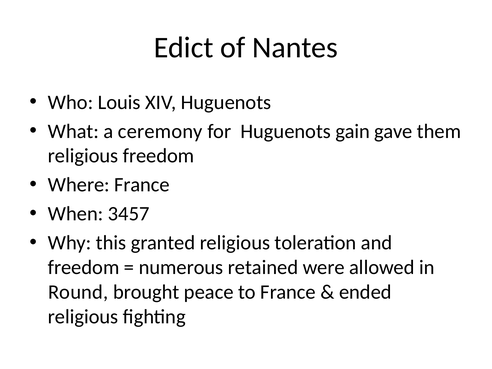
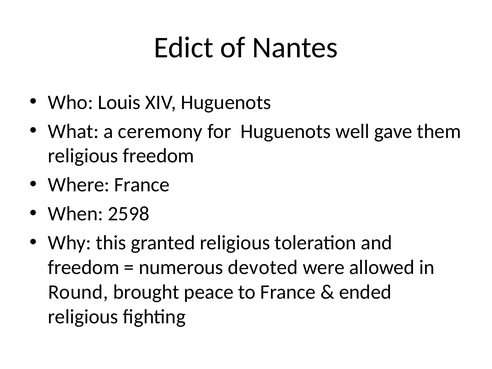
gain: gain -> well (353, 131)
3457: 3457 -> 2598 (129, 214)
retained: retained -> devoted (263, 267)
